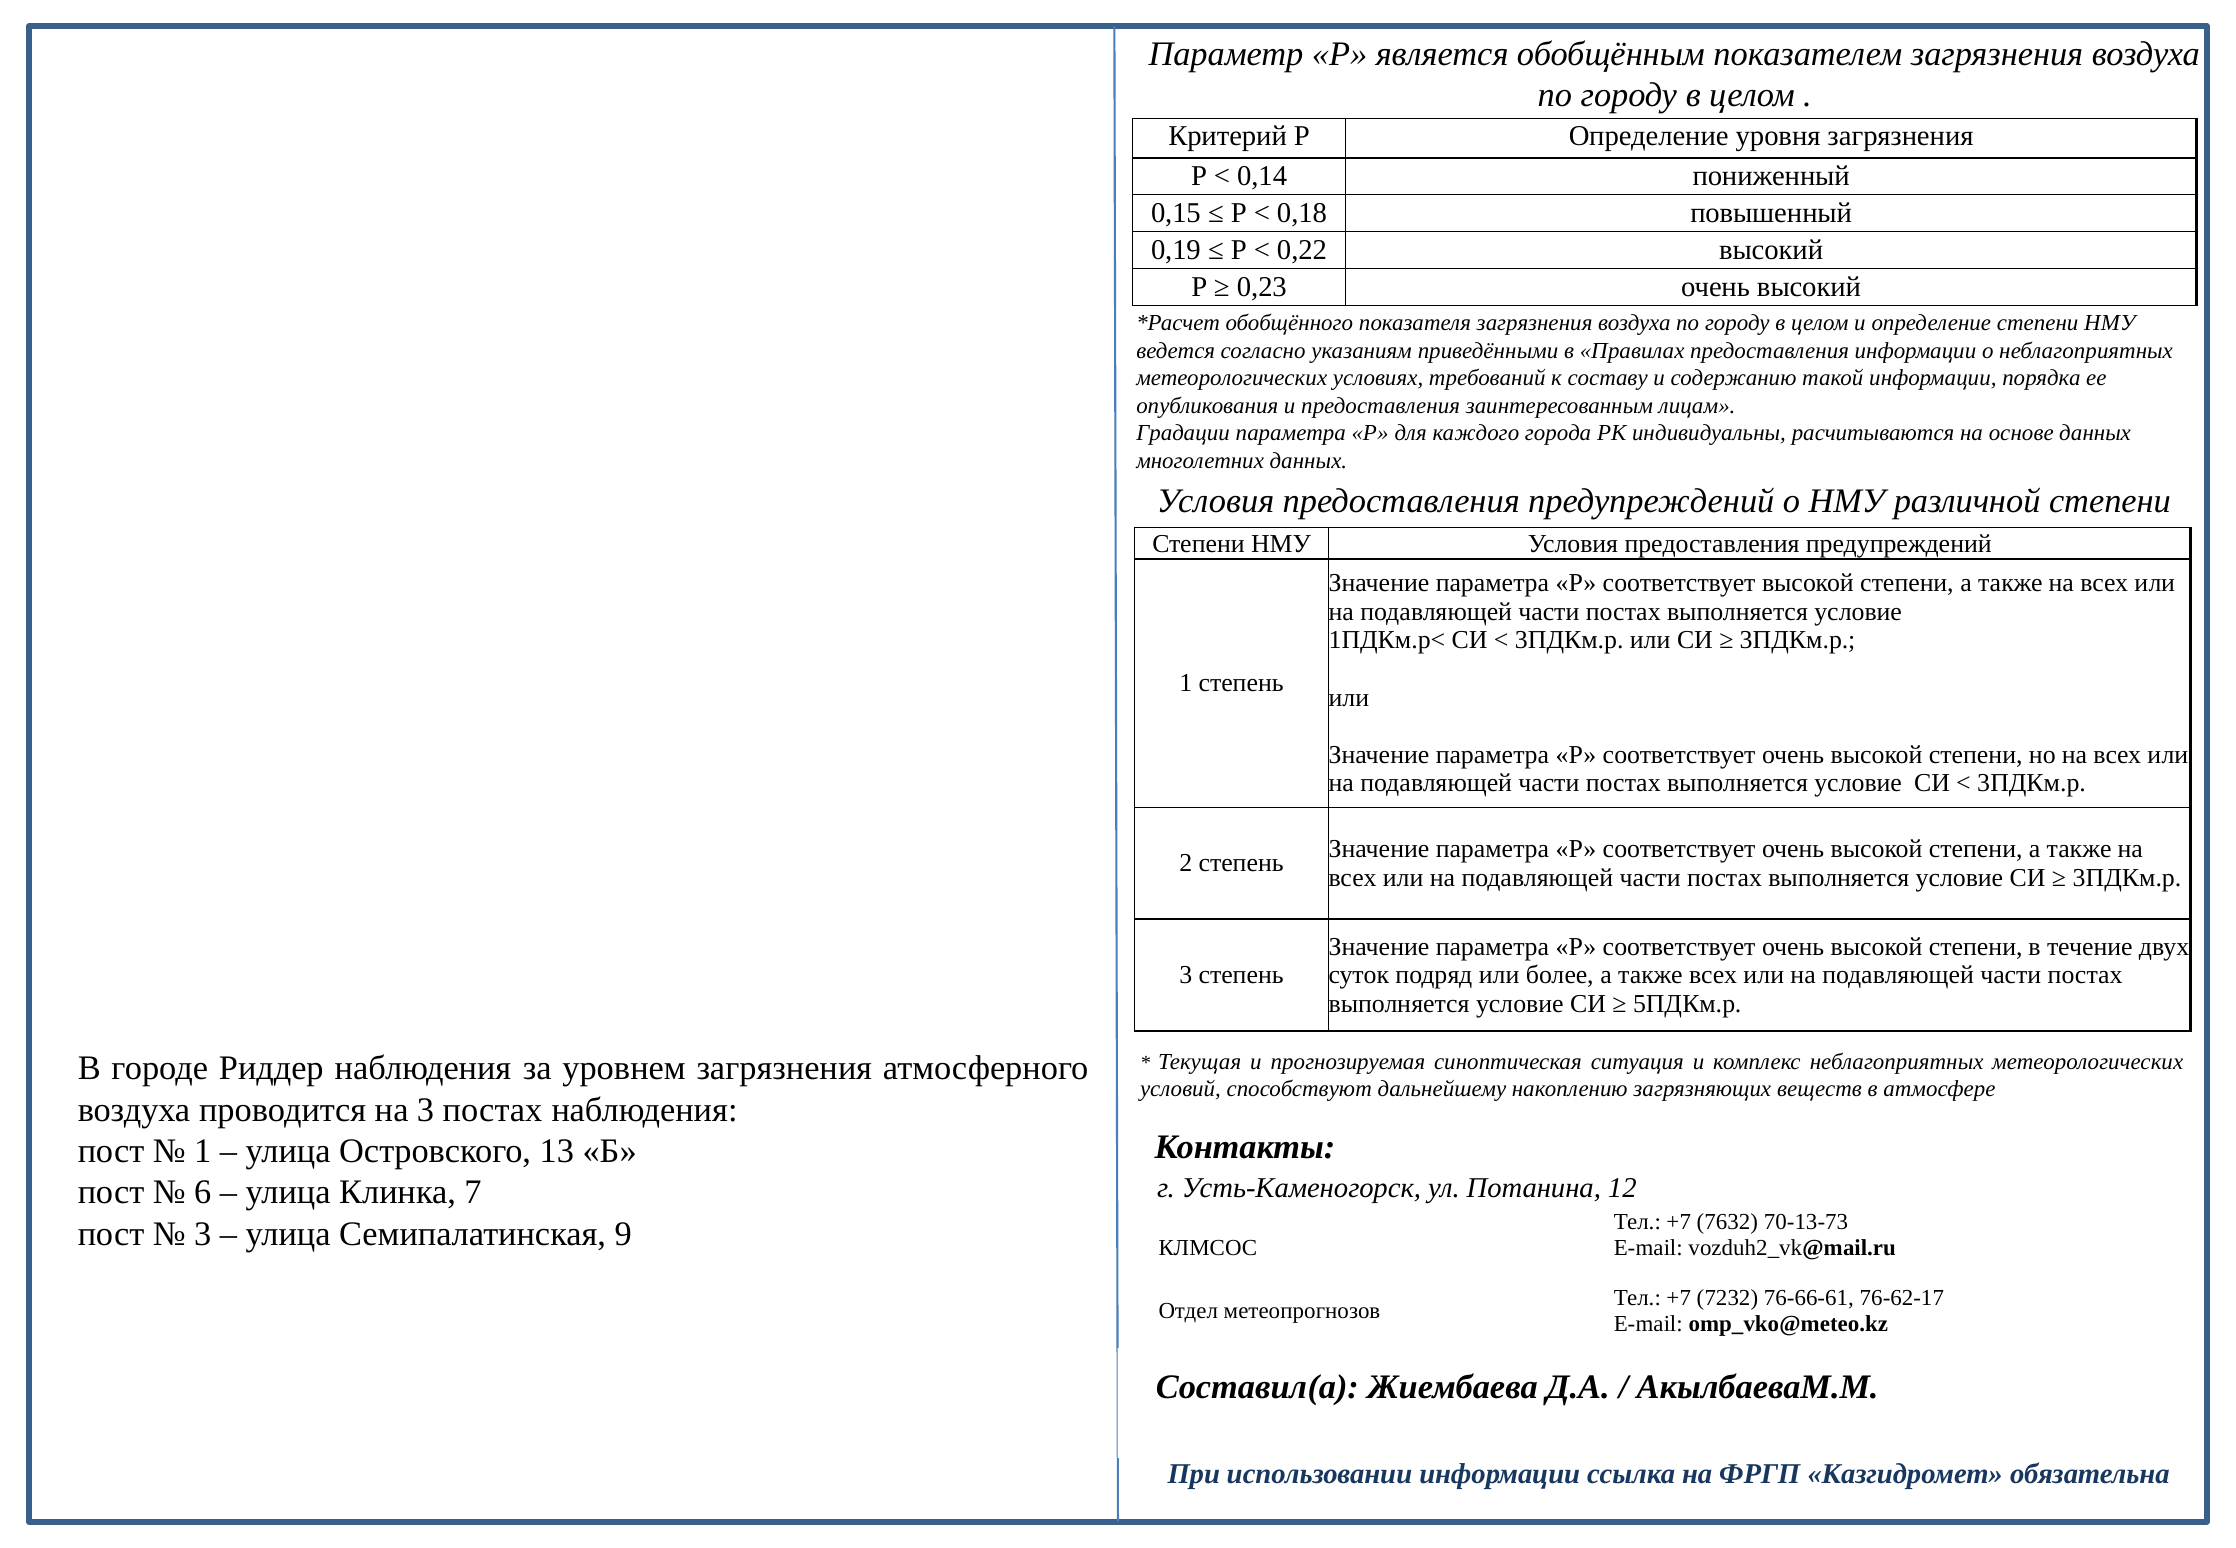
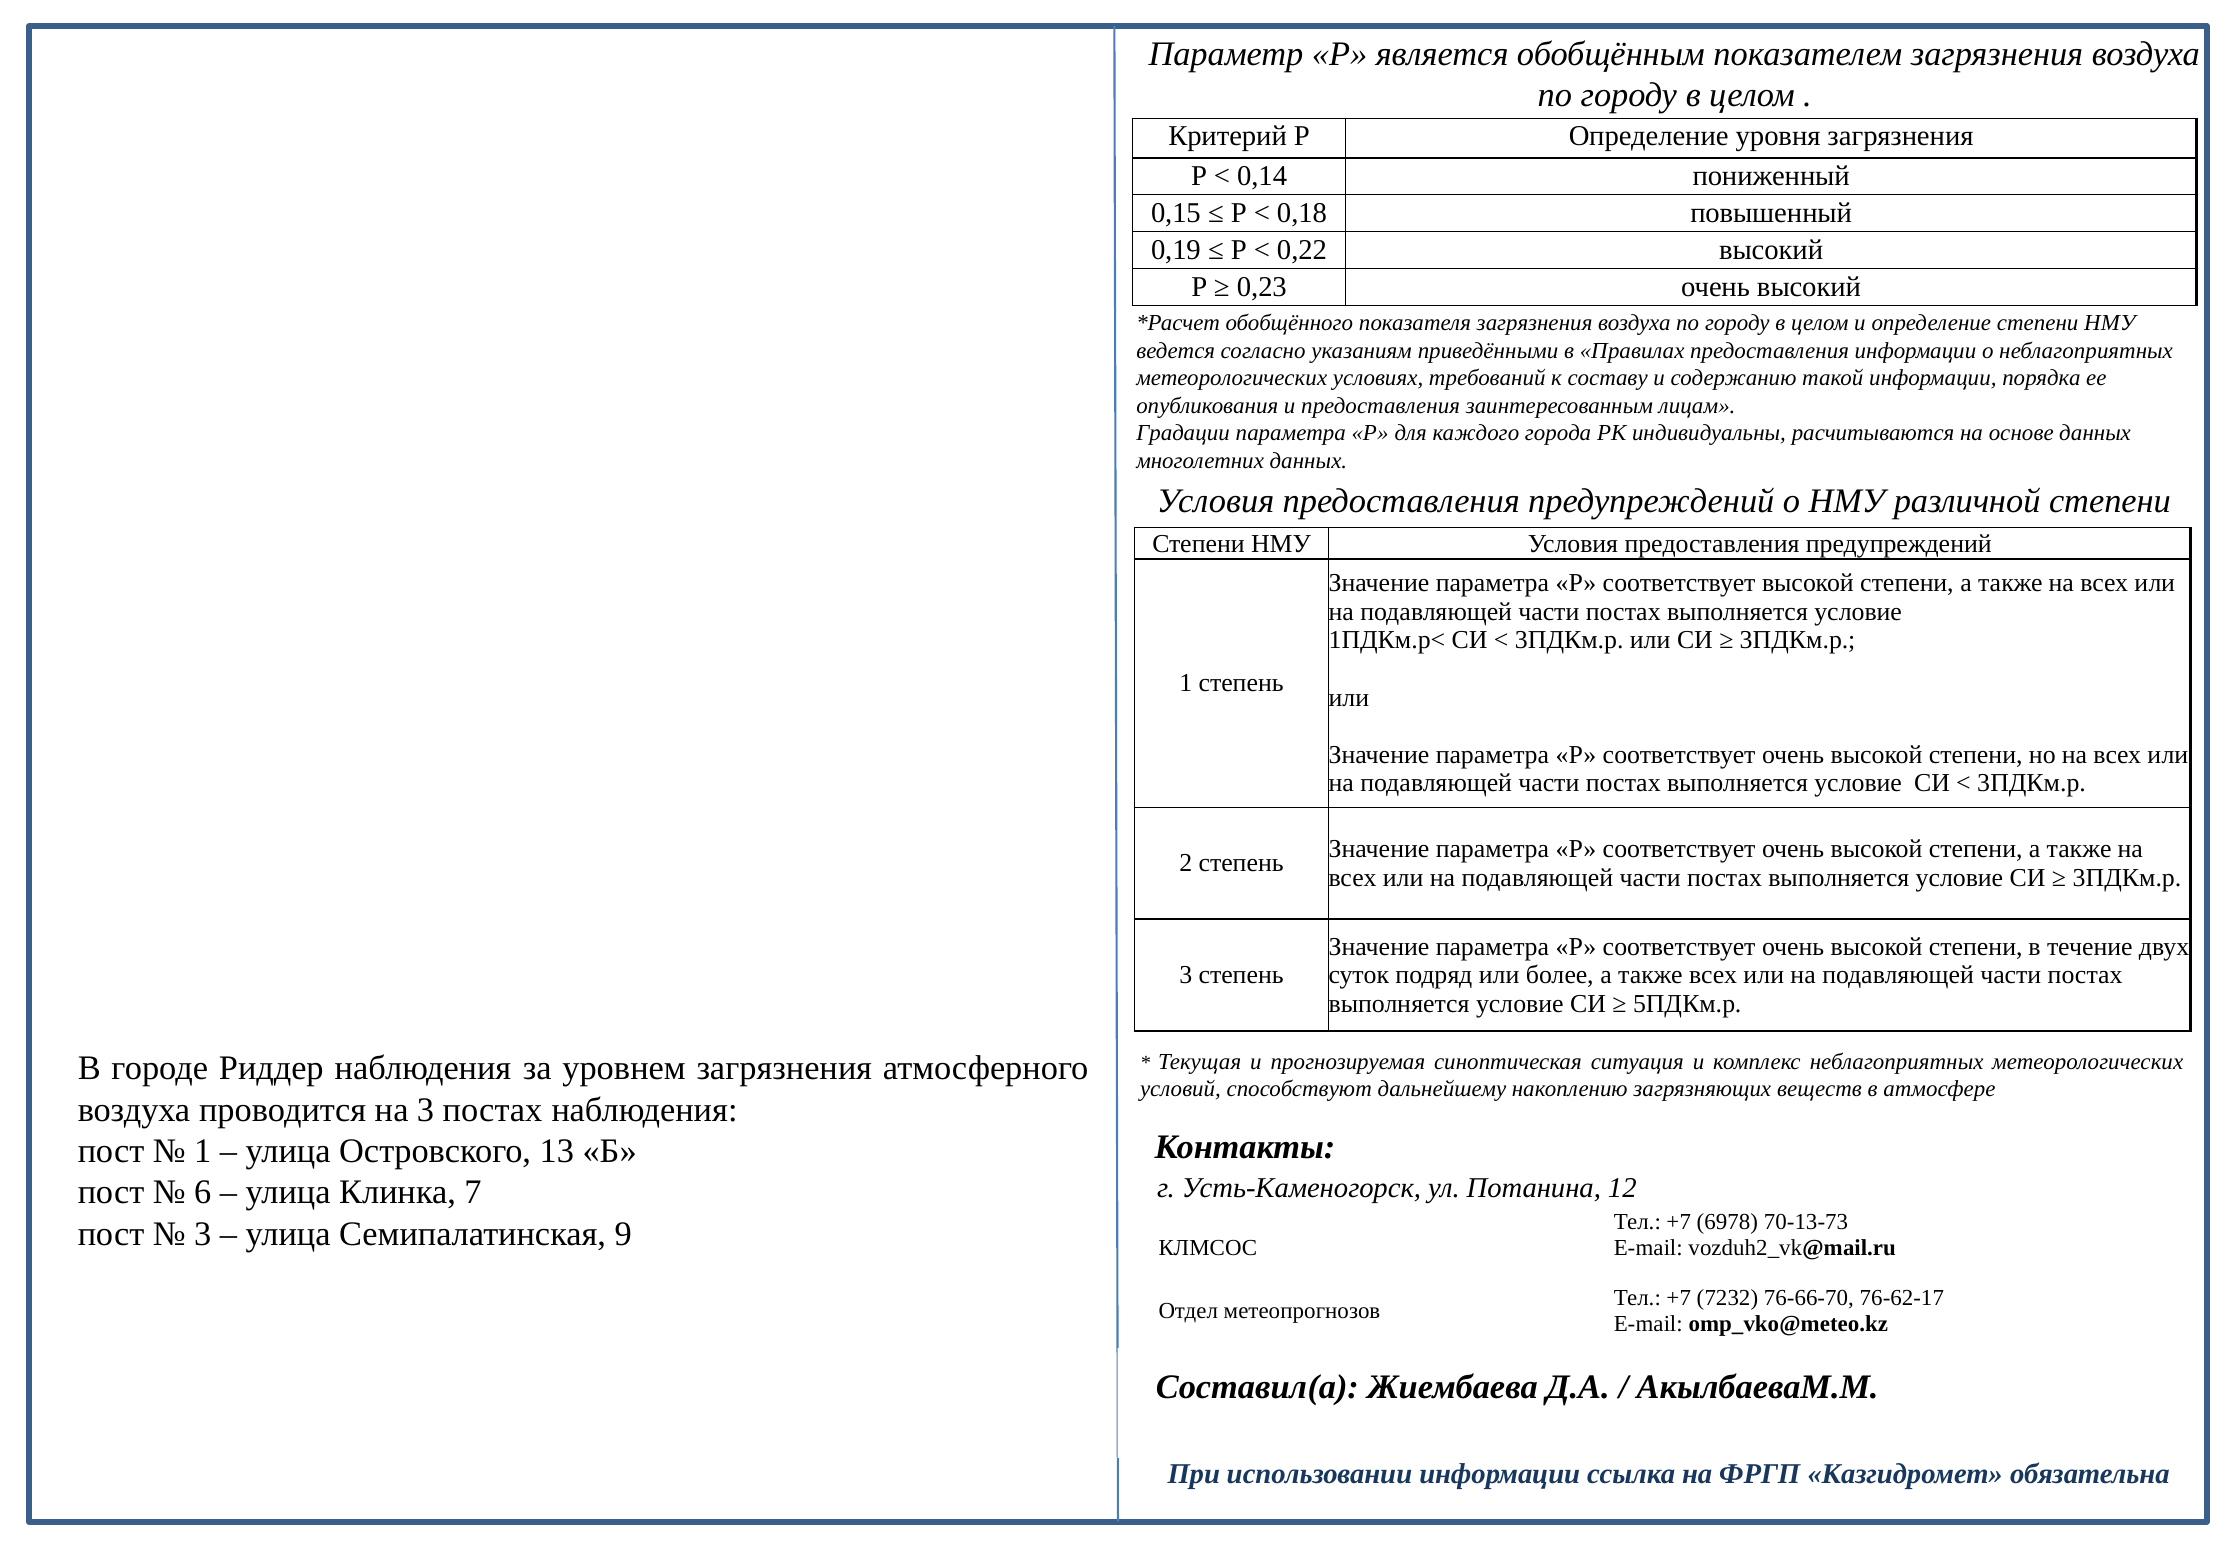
7632: 7632 -> 6978 (1727, 1222)
76-66-61: 76-66-61 -> 76-66-70 (1809, 1298)
